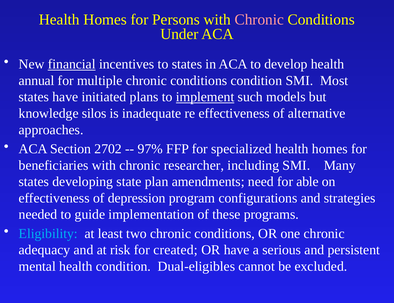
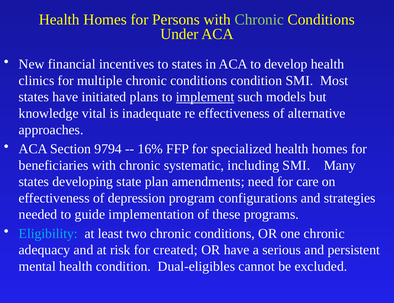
Chronic colour: pink -> light green (259, 19)
financial underline: present -> none (72, 64)
annual: annual -> clinics (37, 81)
silos: silos -> vital (94, 113)
2702: 2702 -> 9794 (108, 149)
97%: 97% -> 16% (150, 149)
researcher: researcher -> systematic (194, 165)
able: able -> care (308, 182)
